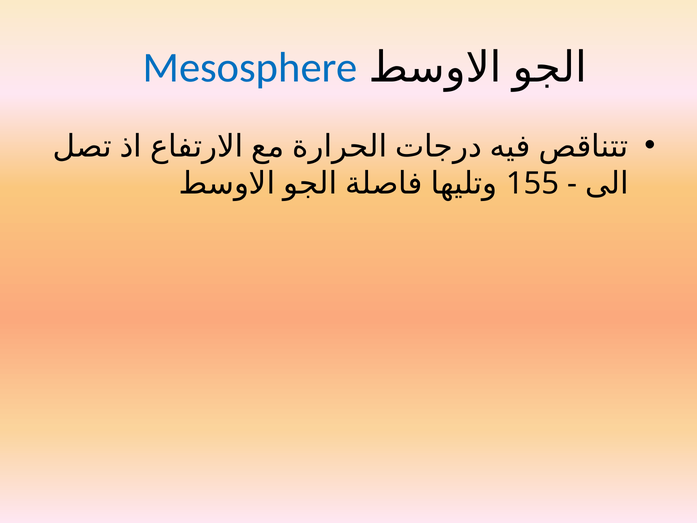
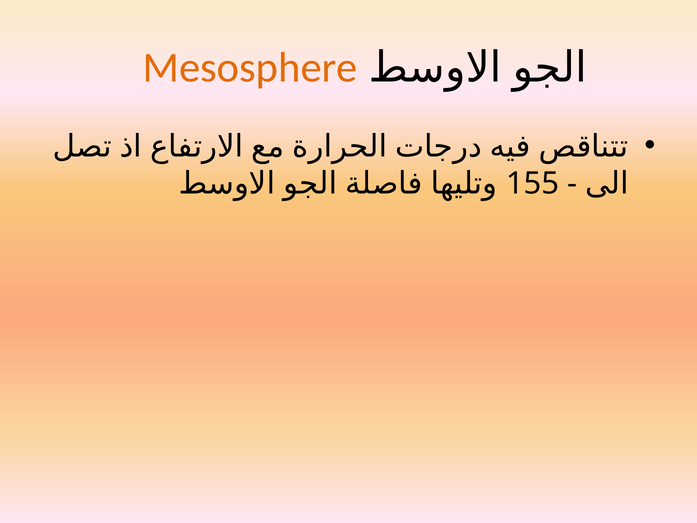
Mesosphere colour: blue -> orange (250, 67)
